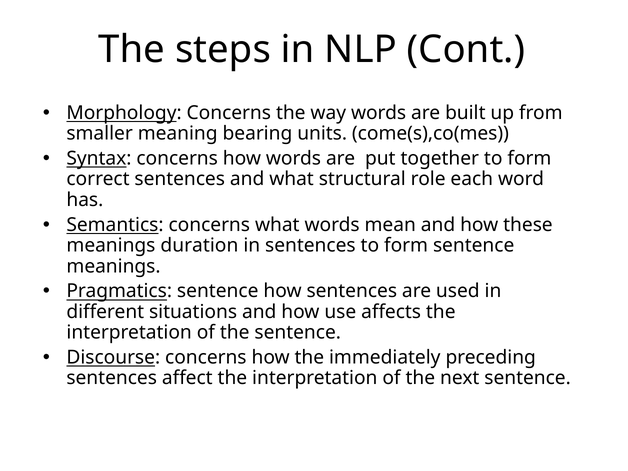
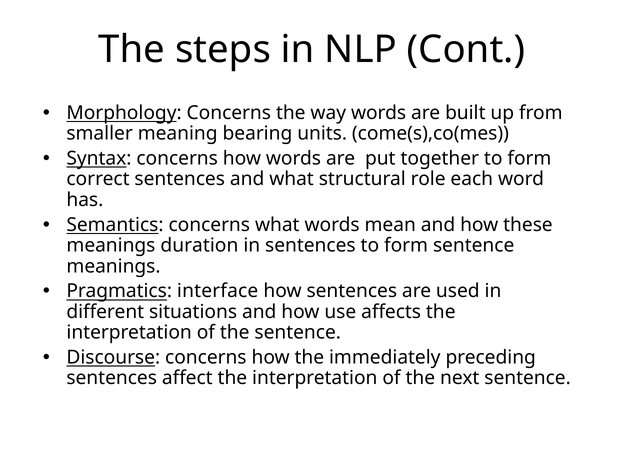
Pragmatics sentence: sentence -> interface (218, 291)
